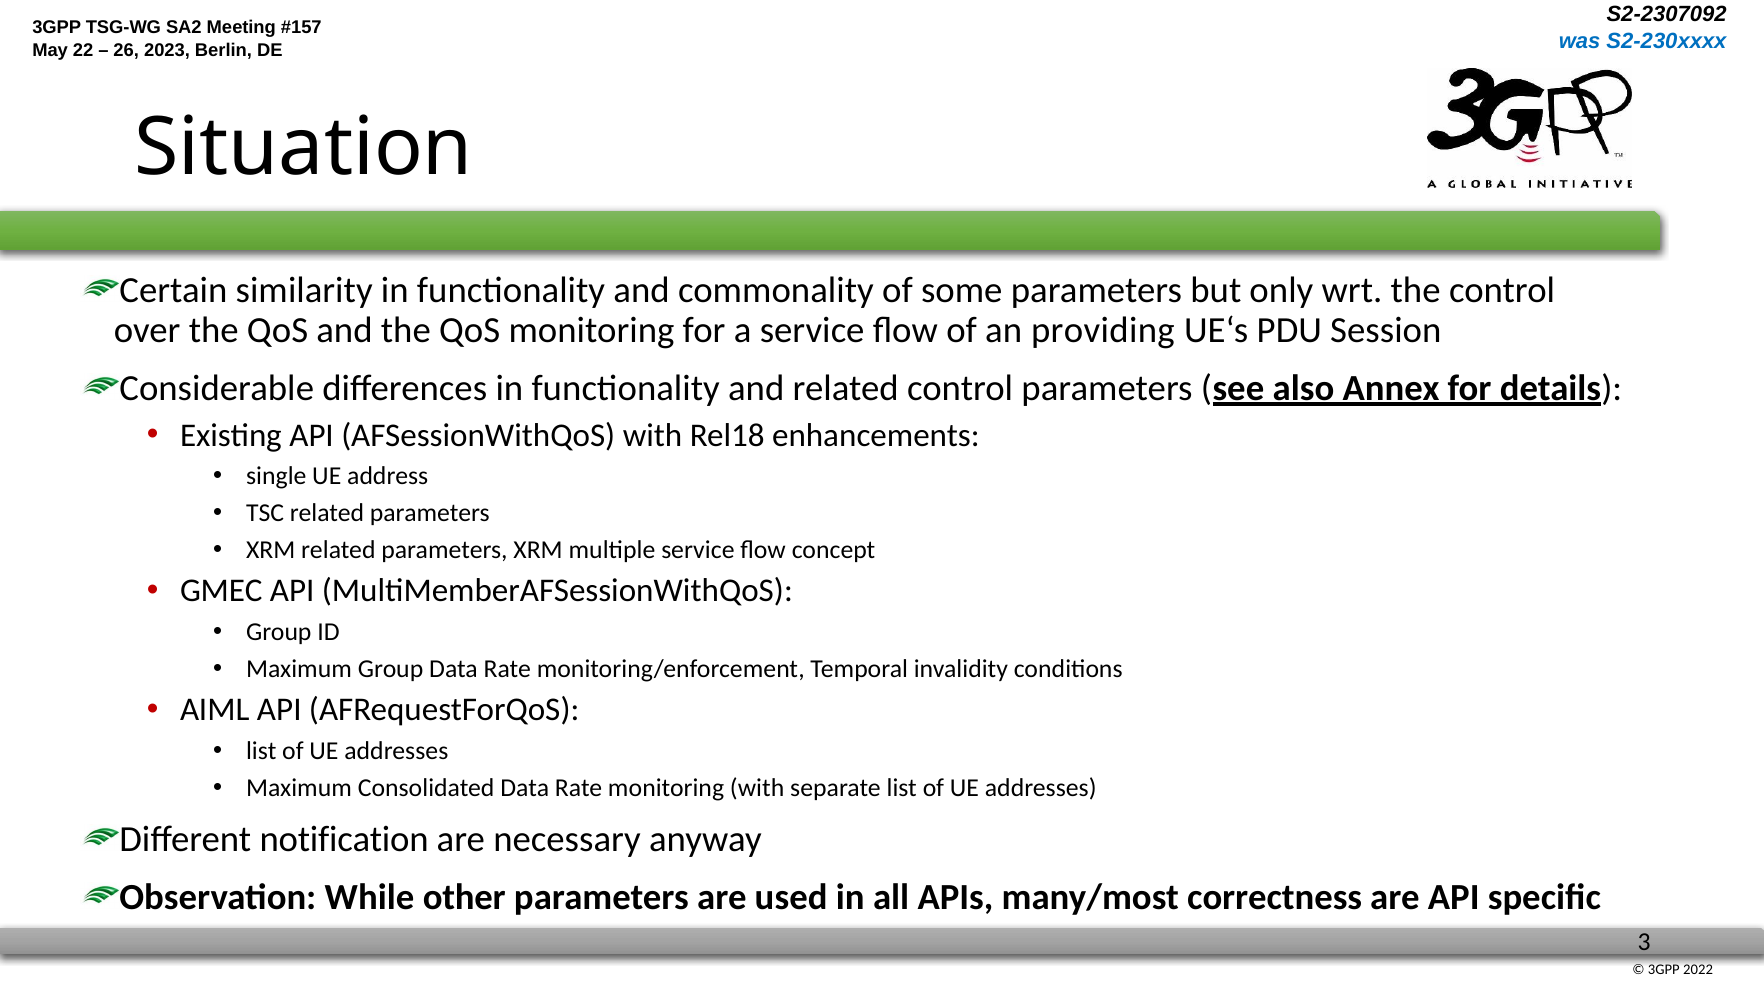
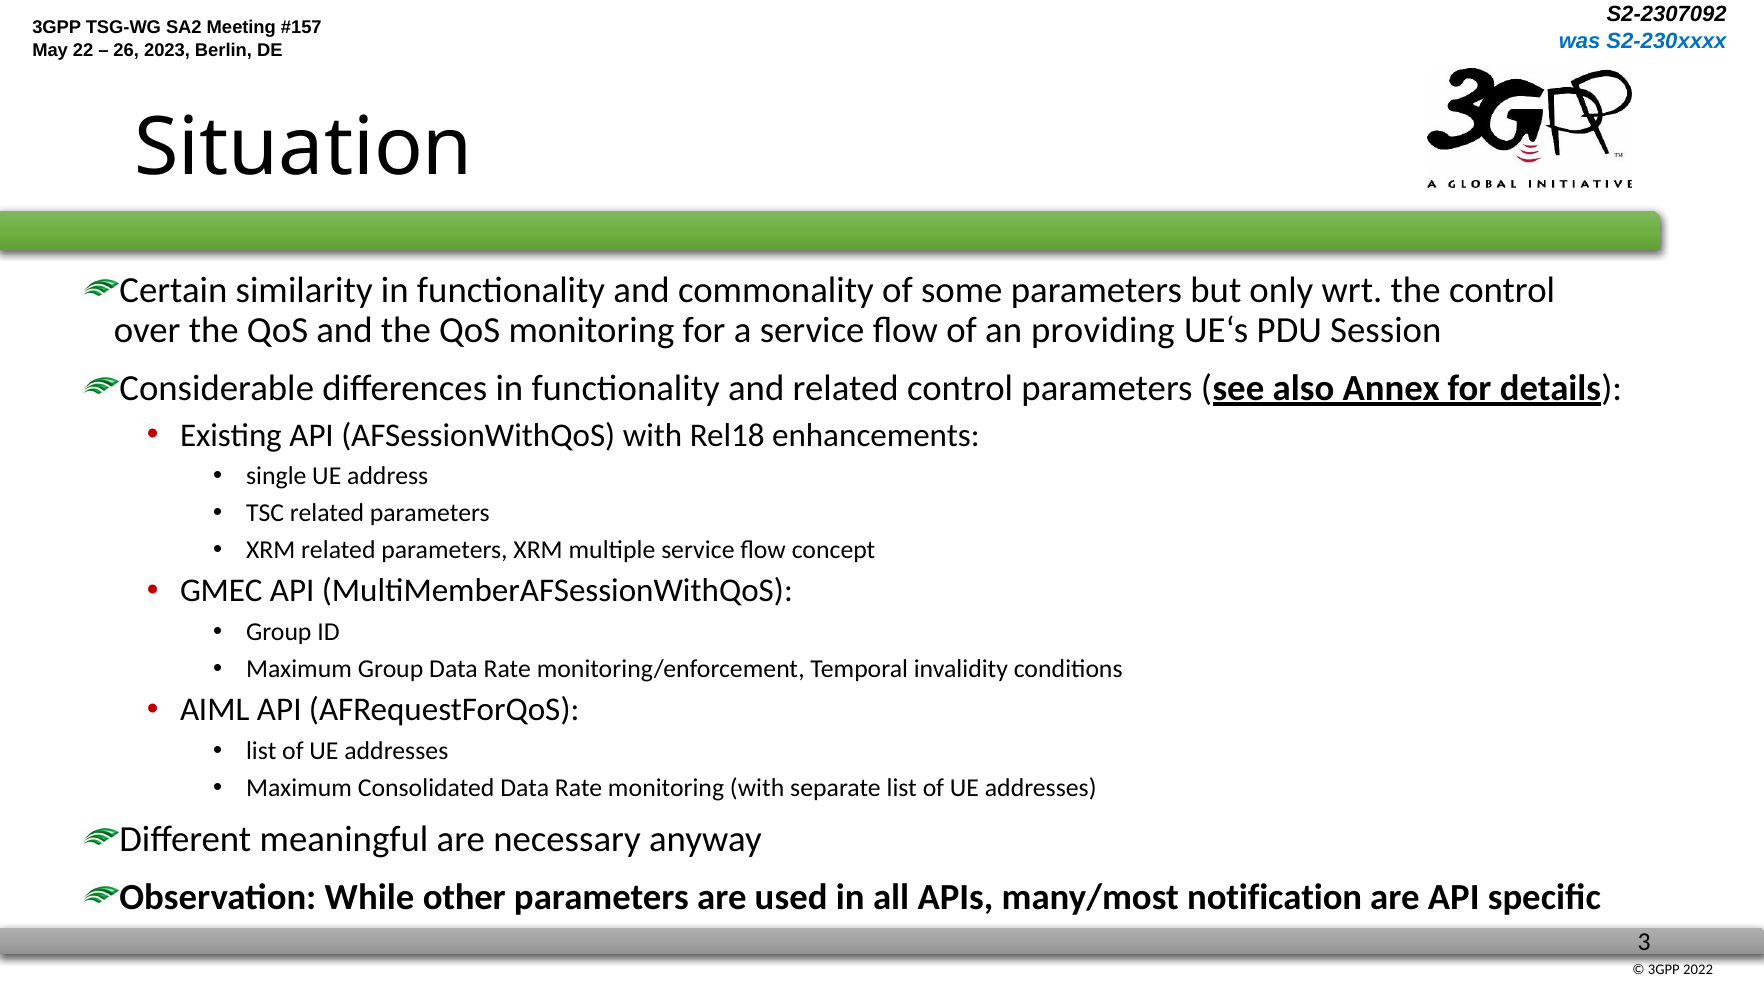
notification: notification -> meaningful (344, 840)
correctness: correctness -> notification (1275, 898)
